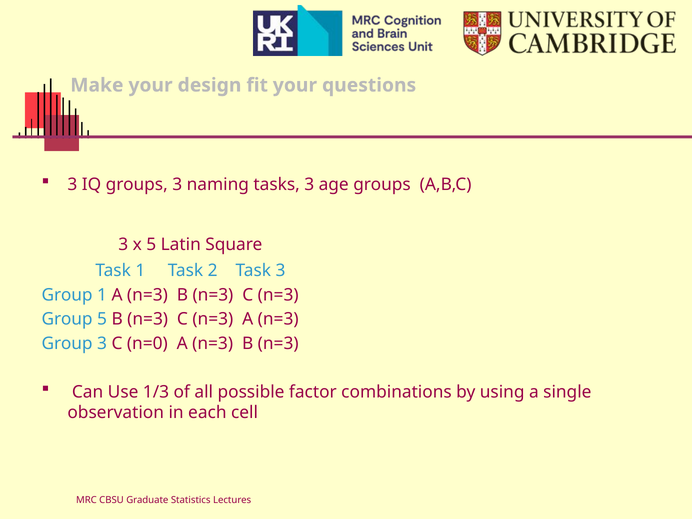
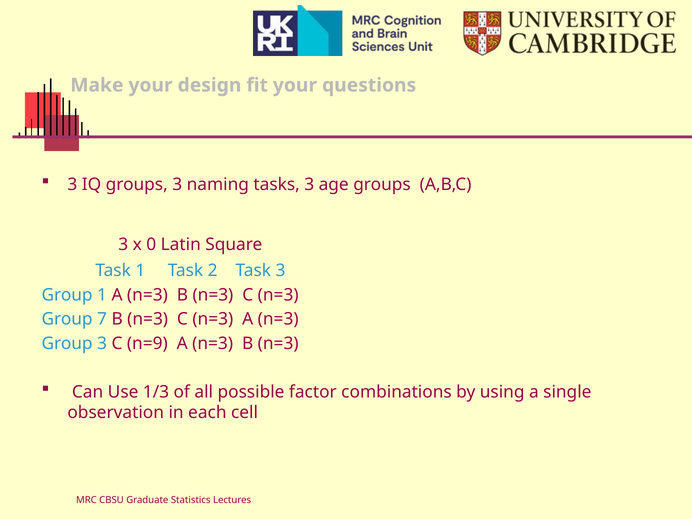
x 5: 5 -> 0 (151, 245)
Group 5: 5 -> 7 (102, 319)
n=0: n=0 -> n=9 (147, 343)
